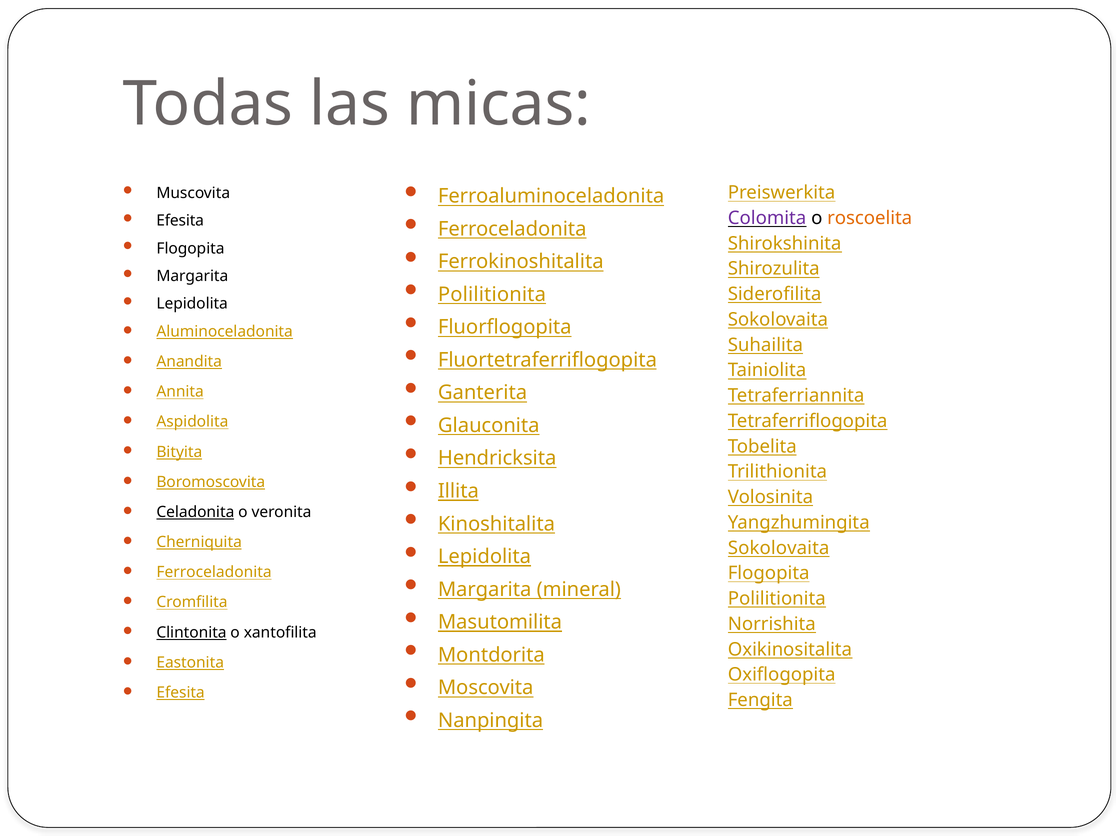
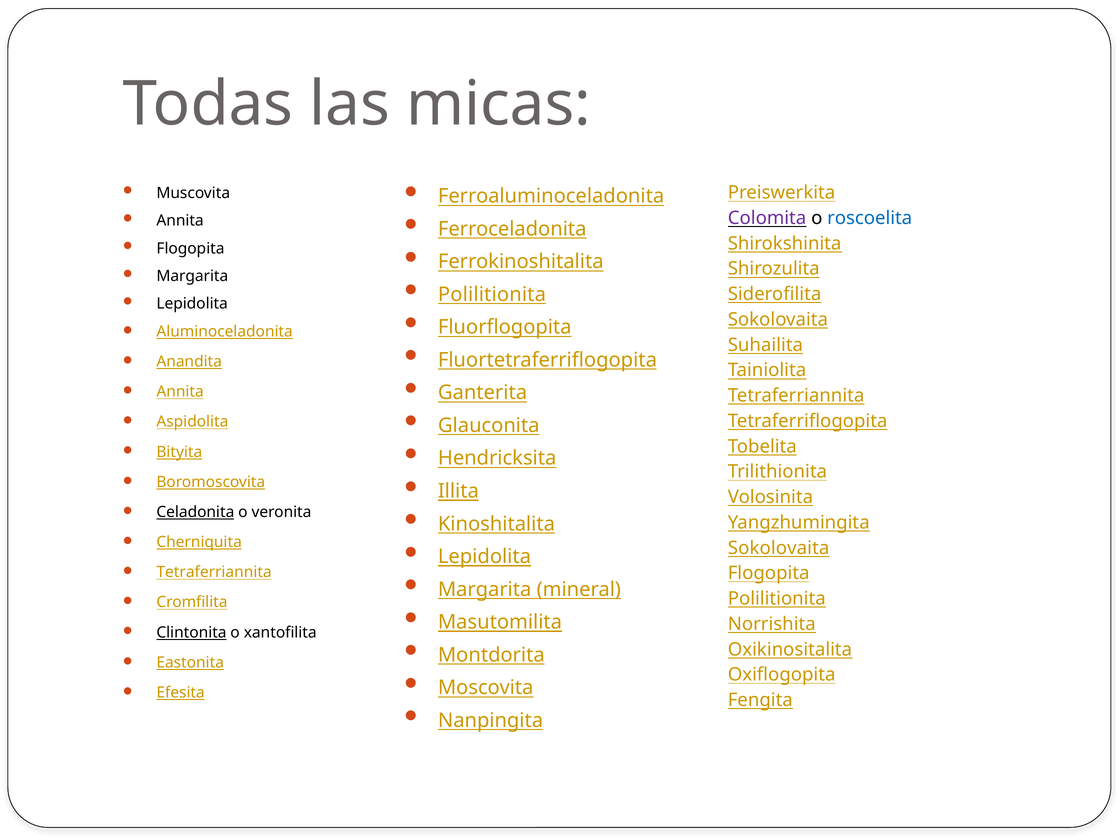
roscoelita colour: orange -> blue (870, 218)
Efesita: Efesita -> Annita (180, 221)
Ferroceladonita: Ferroceladonita -> Tetraferriannita (214, 572)
